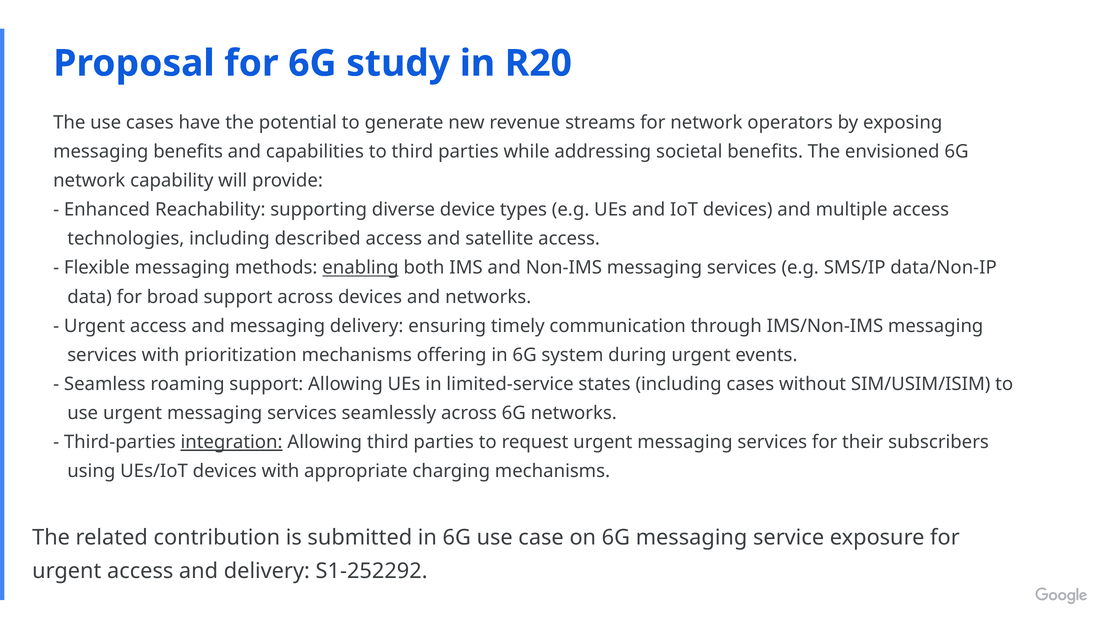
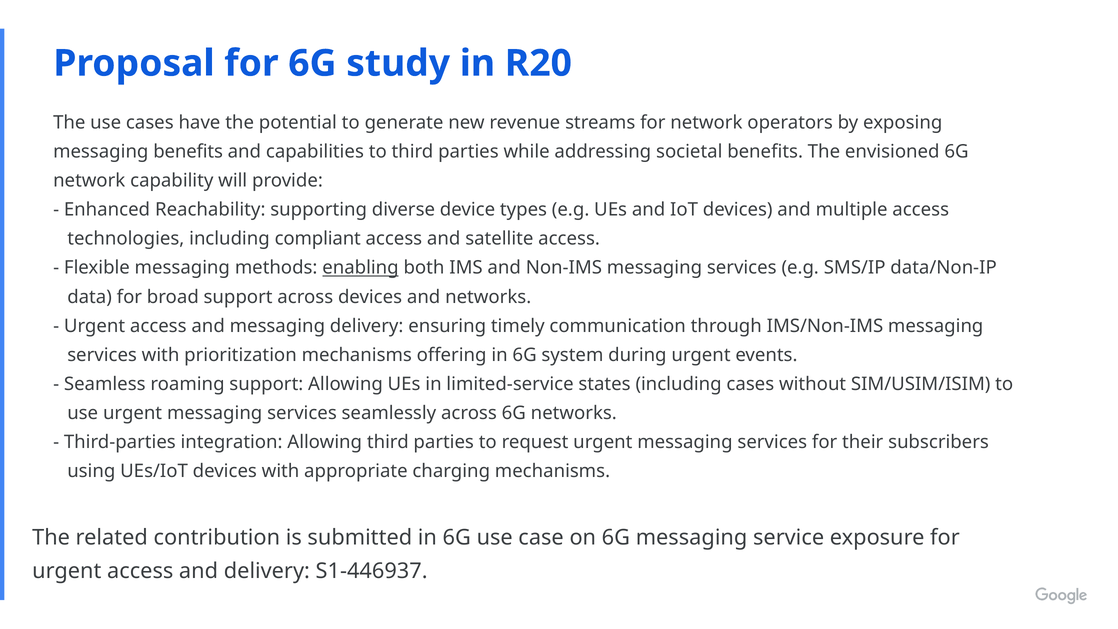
described: described -> compliant (318, 239)
integration underline: present -> none (232, 442)
S1-252292: S1-252292 -> S1-446937 (372, 571)
